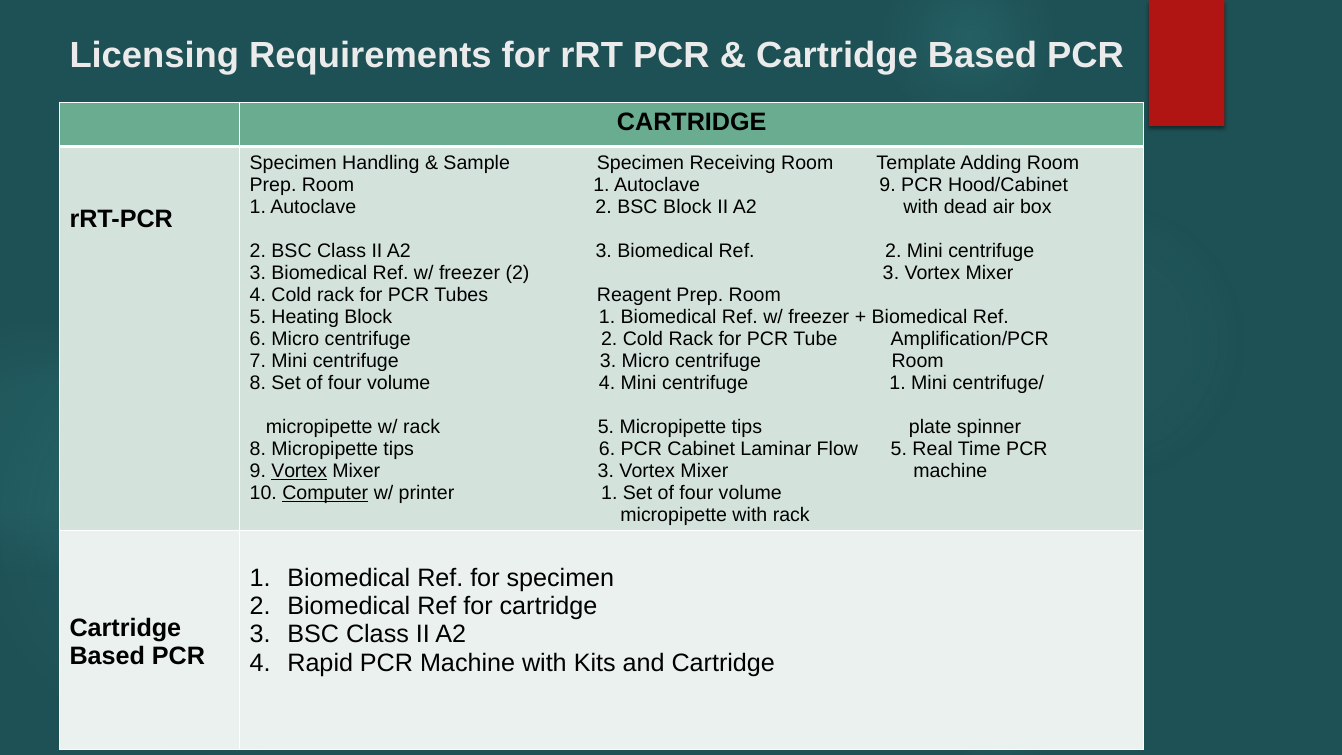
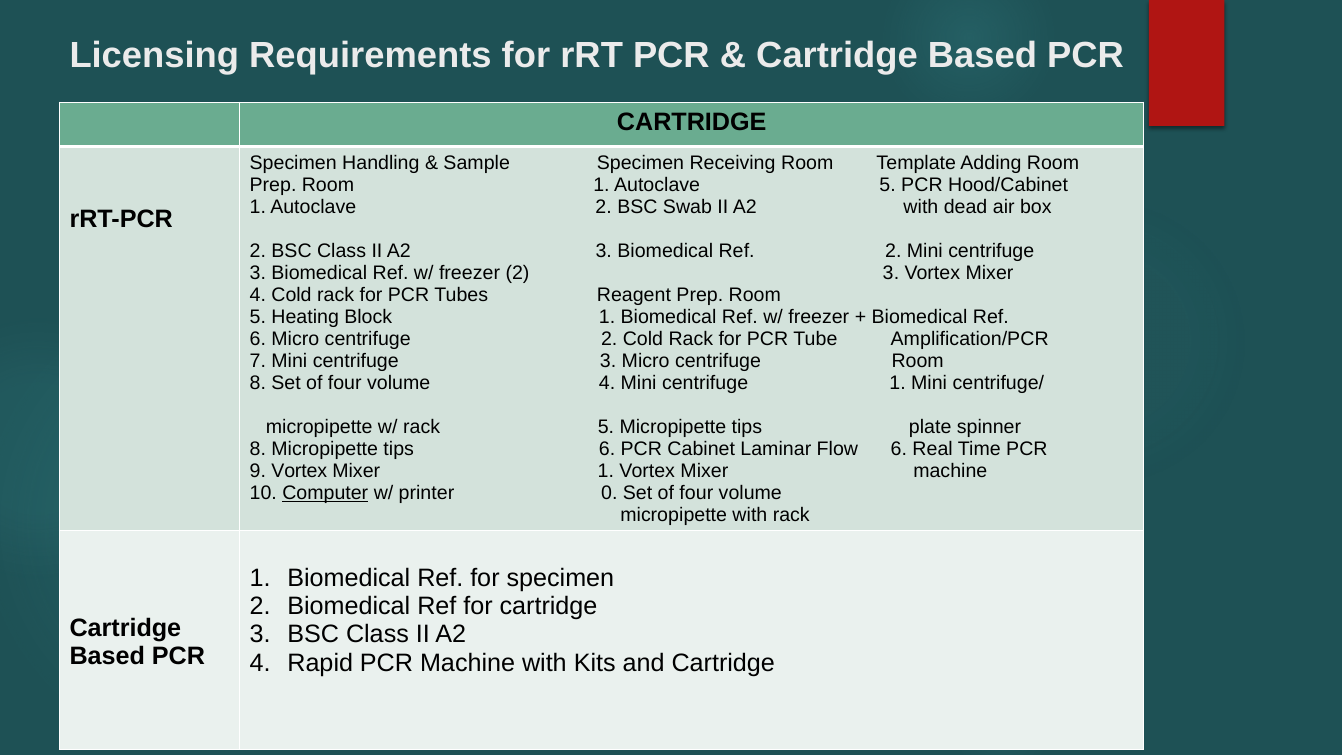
Autoclave 9: 9 -> 5 (888, 185)
BSC Block: Block -> Swab (687, 207)
Flow 5: 5 -> 6 (899, 449)
Vortex underline: present -> none (299, 471)
Mixer 3: 3 -> 1 (606, 471)
printer 1: 1 -> 0 (609, 493)
